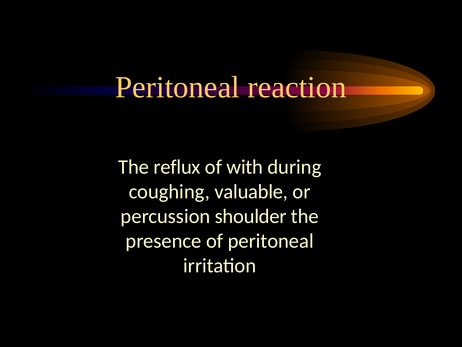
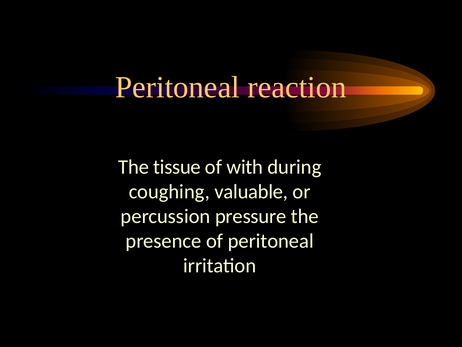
reflux: reflux -> tissue (177, 167)
shoulder: shoulder -> pressure (251, 216)
